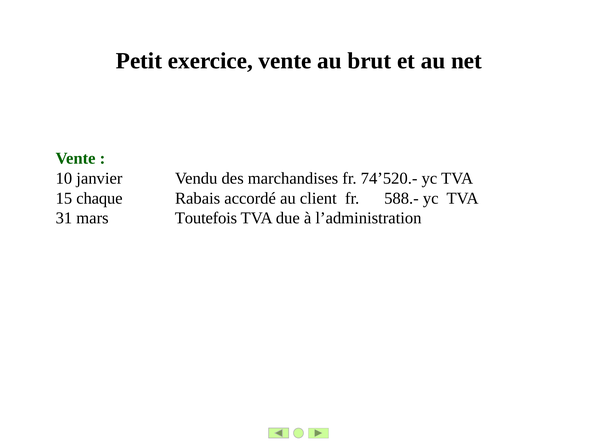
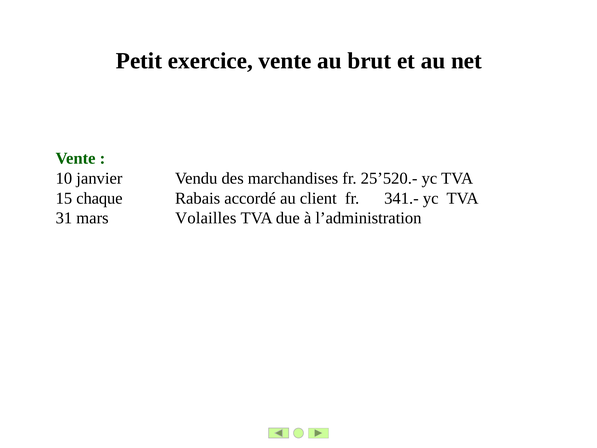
74’520.-: 74’520.- -> 25’520.- (389, 178)
588.-: 588.- -> 341.- (401, 198)
Toutefois: Toutefois -> Volailles (206, 218)
